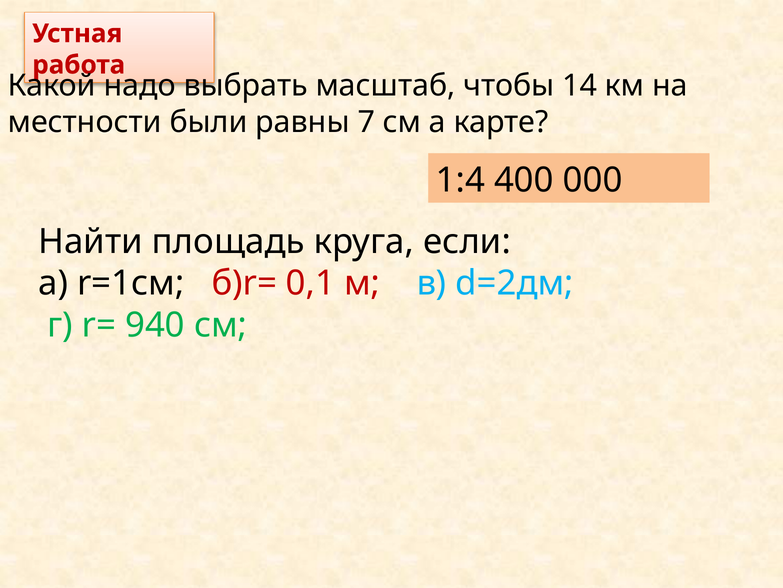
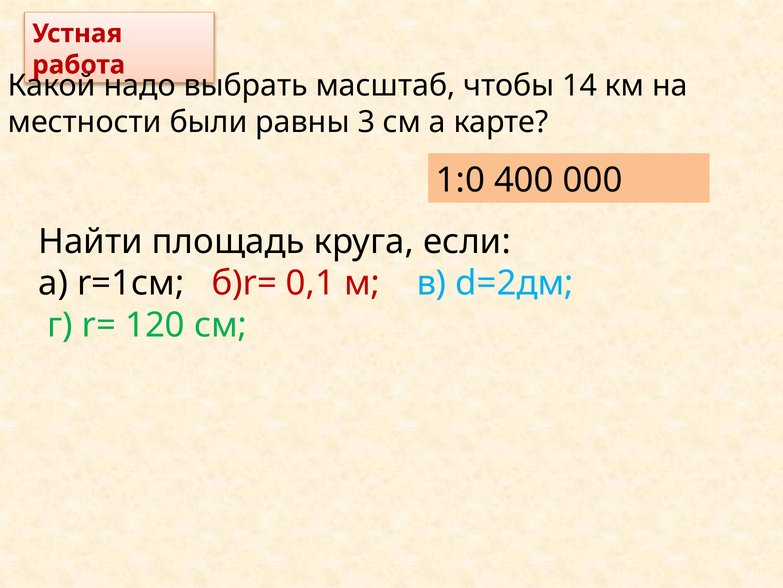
7: 7 -> 3 (366, 122)
1:4: 1:4 -> 1:0 (460, 180)
940: 940 -> 120 (155, 325)
